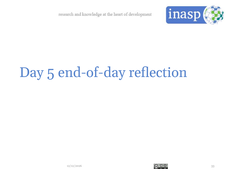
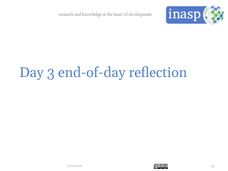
5: 5 -> 3 (51, 72)
